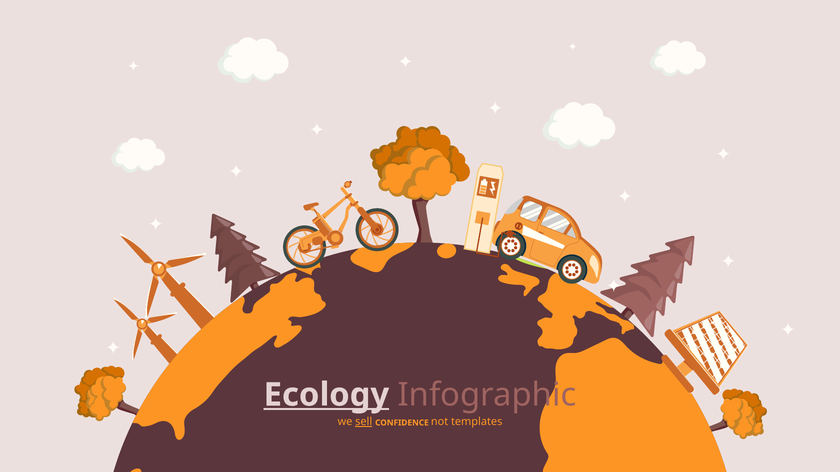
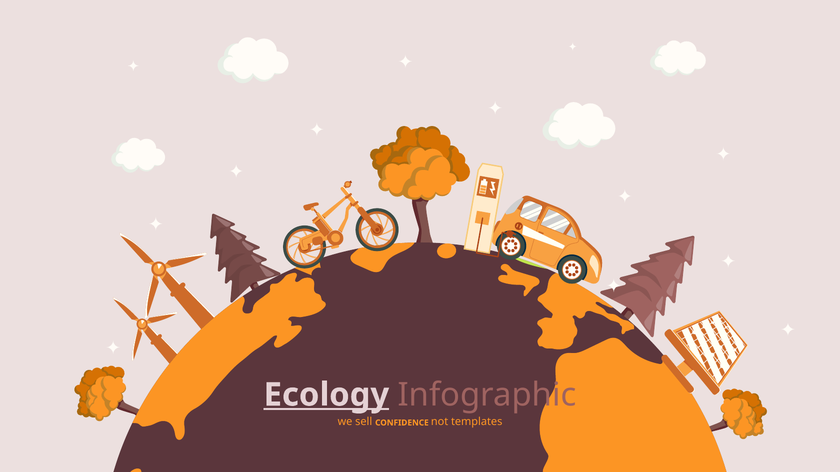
sell underline: present -> none (364, 422)
